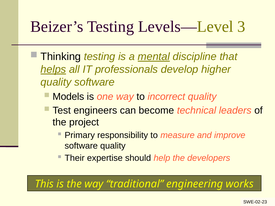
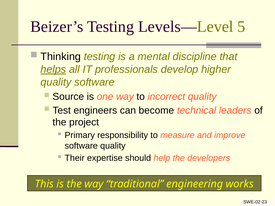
3: 3 -> 5 (241, 27)
mental underline: present -> none (154, 57)
Models: Models -> Source (68, 97)
